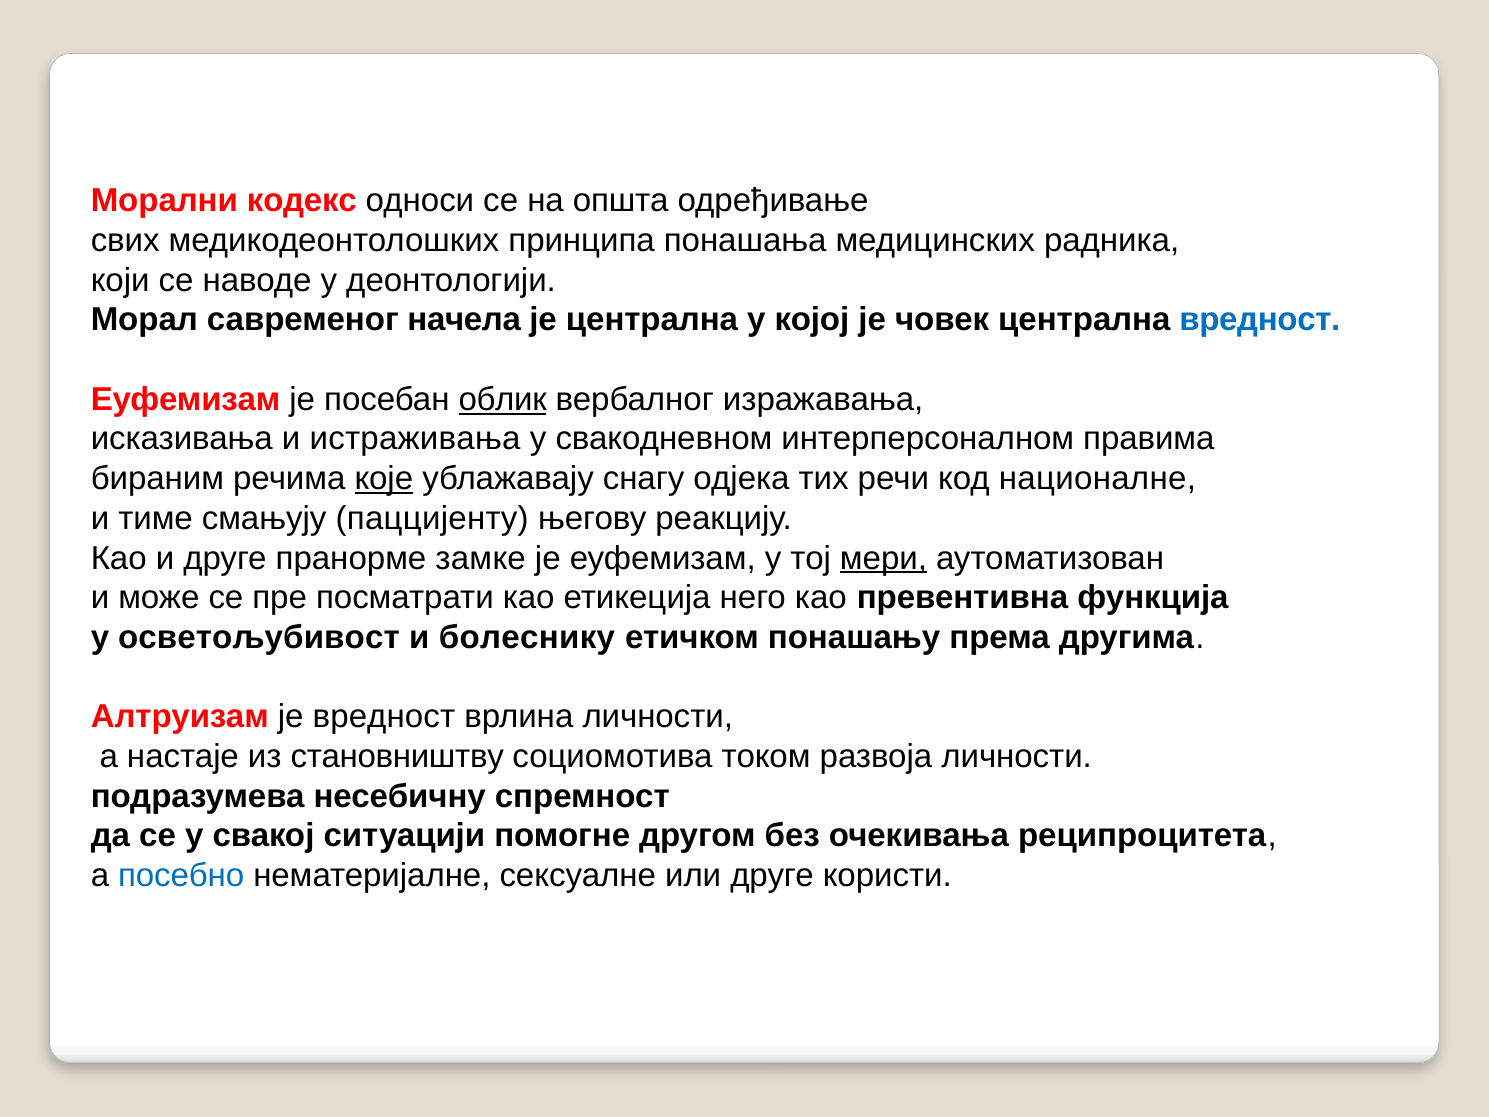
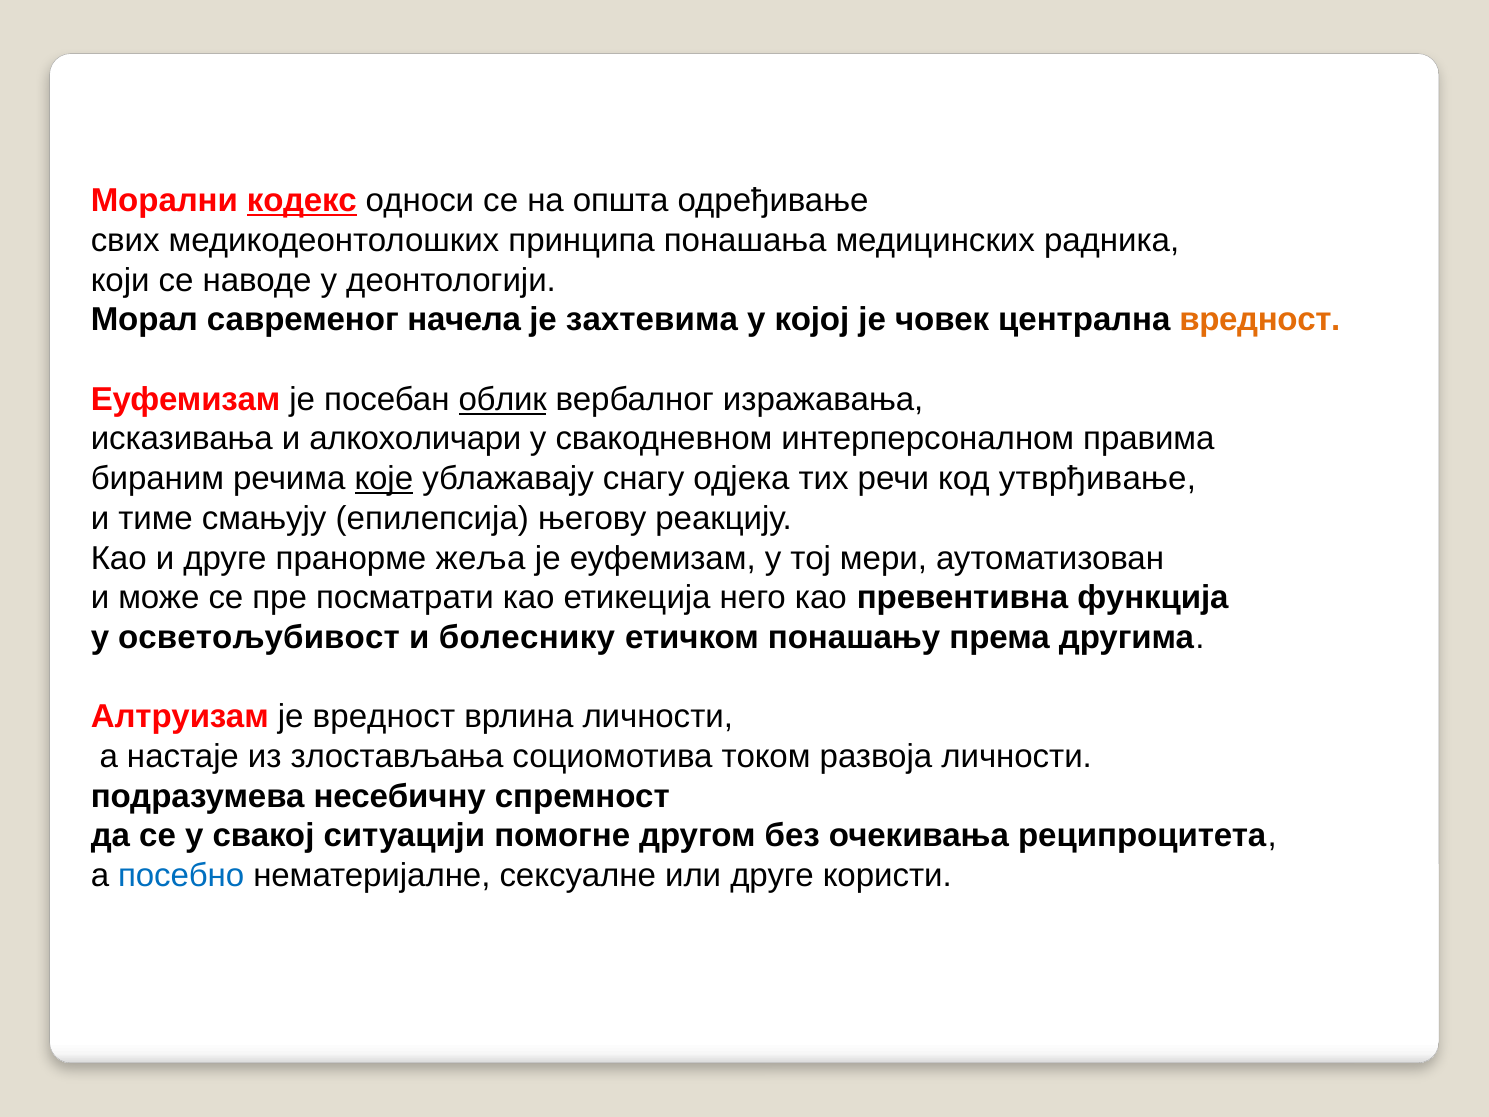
кодекс underline: none -> present (302, 201)
је централна: централна -> захтевима (652, 320)
вредност colour: blue -> orange (1260, 320)
истраживања: истраживања -> алкохоличари (415, 439)
националне: националне -> утврђивање (1097, 479)
паццијенту: паццијенту -> епилепсија (432, 518)
замке: замке -> жеља (480, 558)
мери underline: present -> none (883, 558)
становништву: становништву -> злостављања (397, 756)
